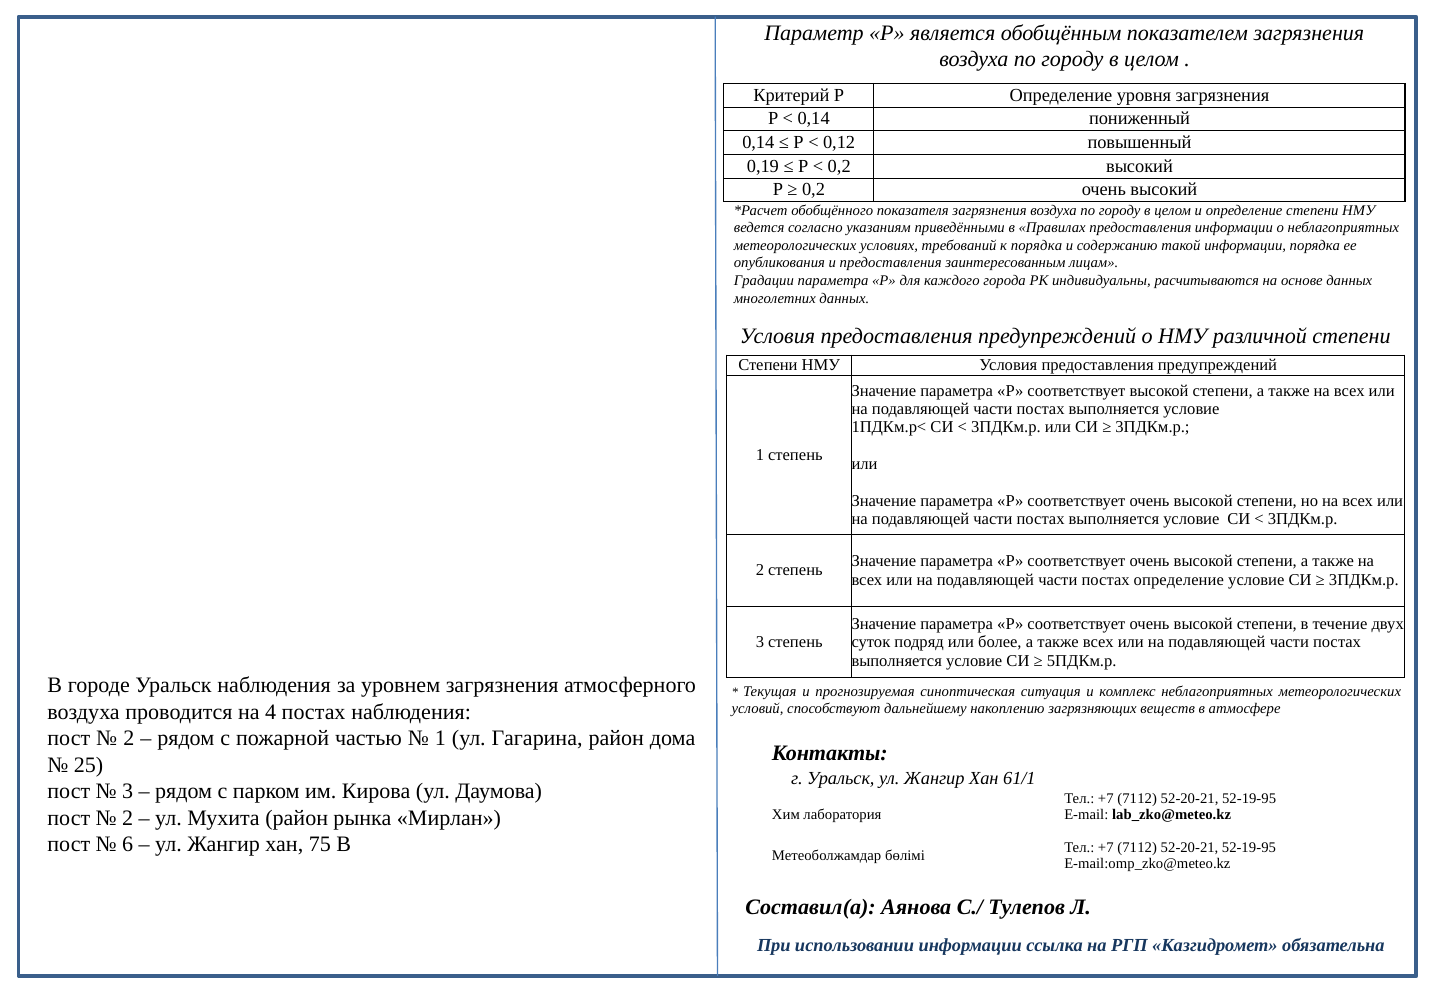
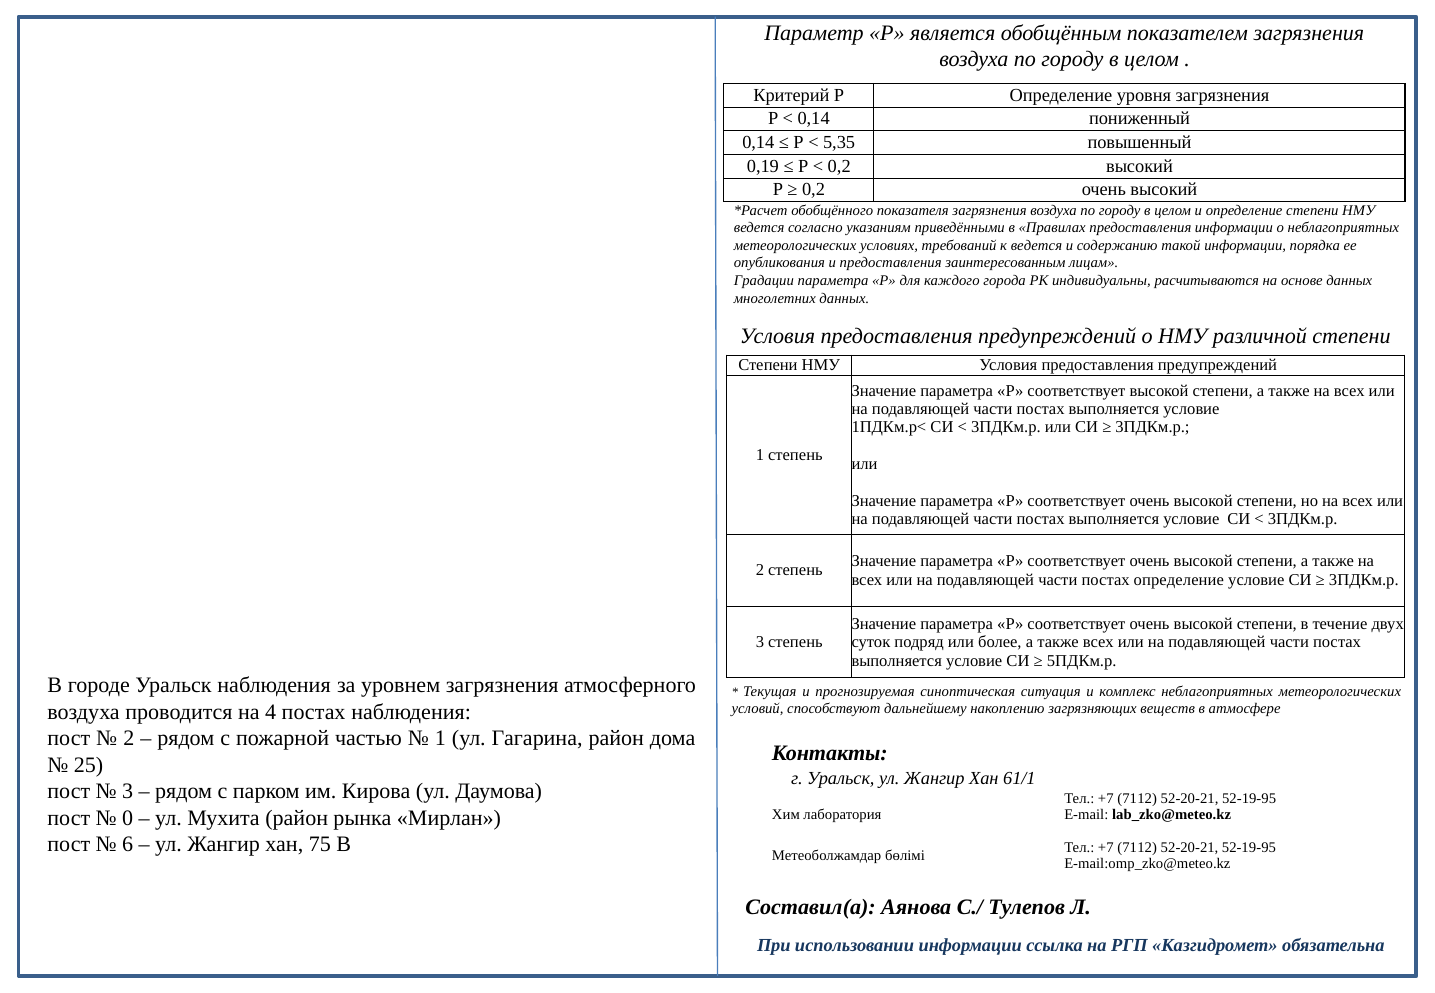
0,12: 0,12 -> 5,35 (839, 142)
к порядка: порядка -> ведется (1036, 246)
2: 2 -> 0 (128, 818)
